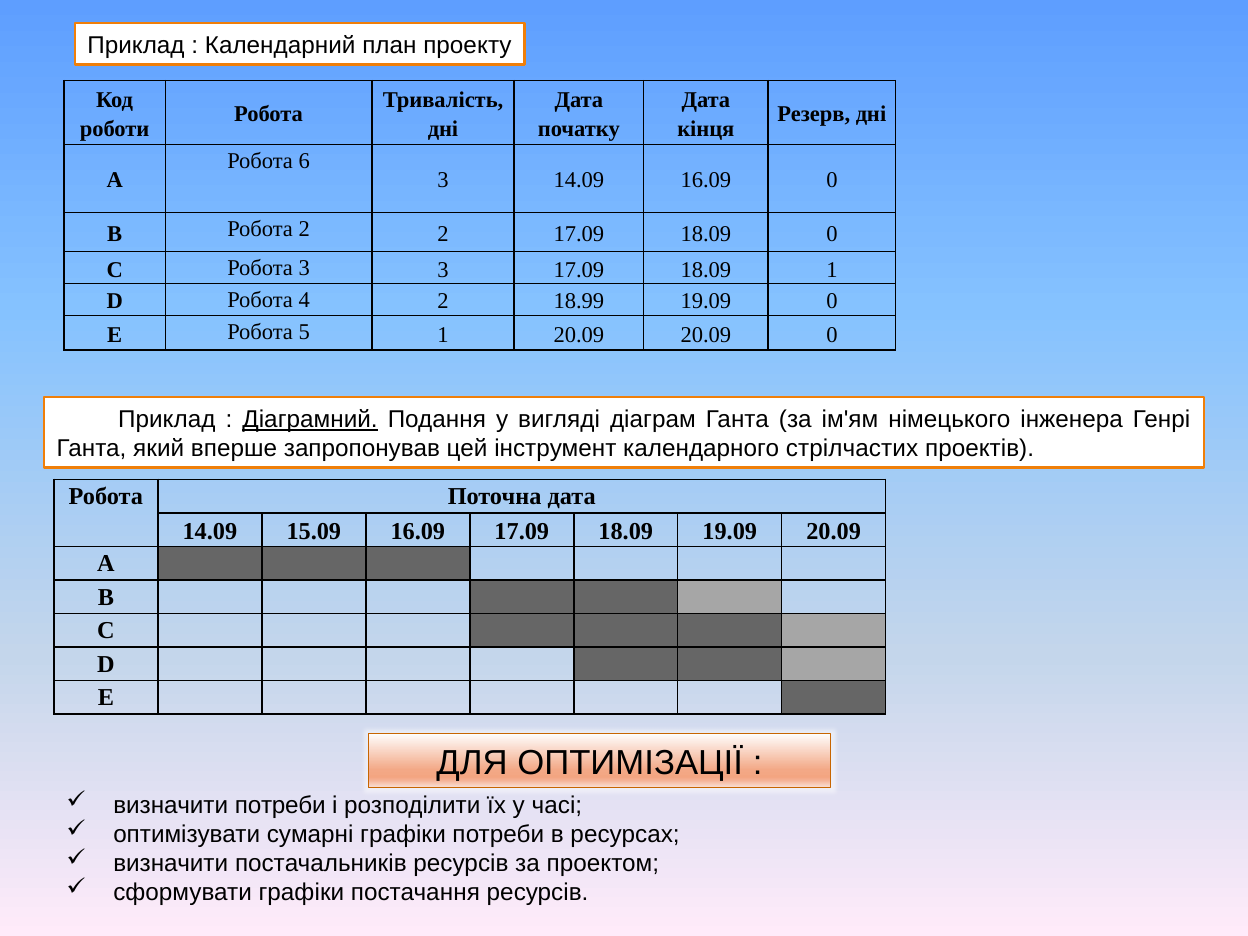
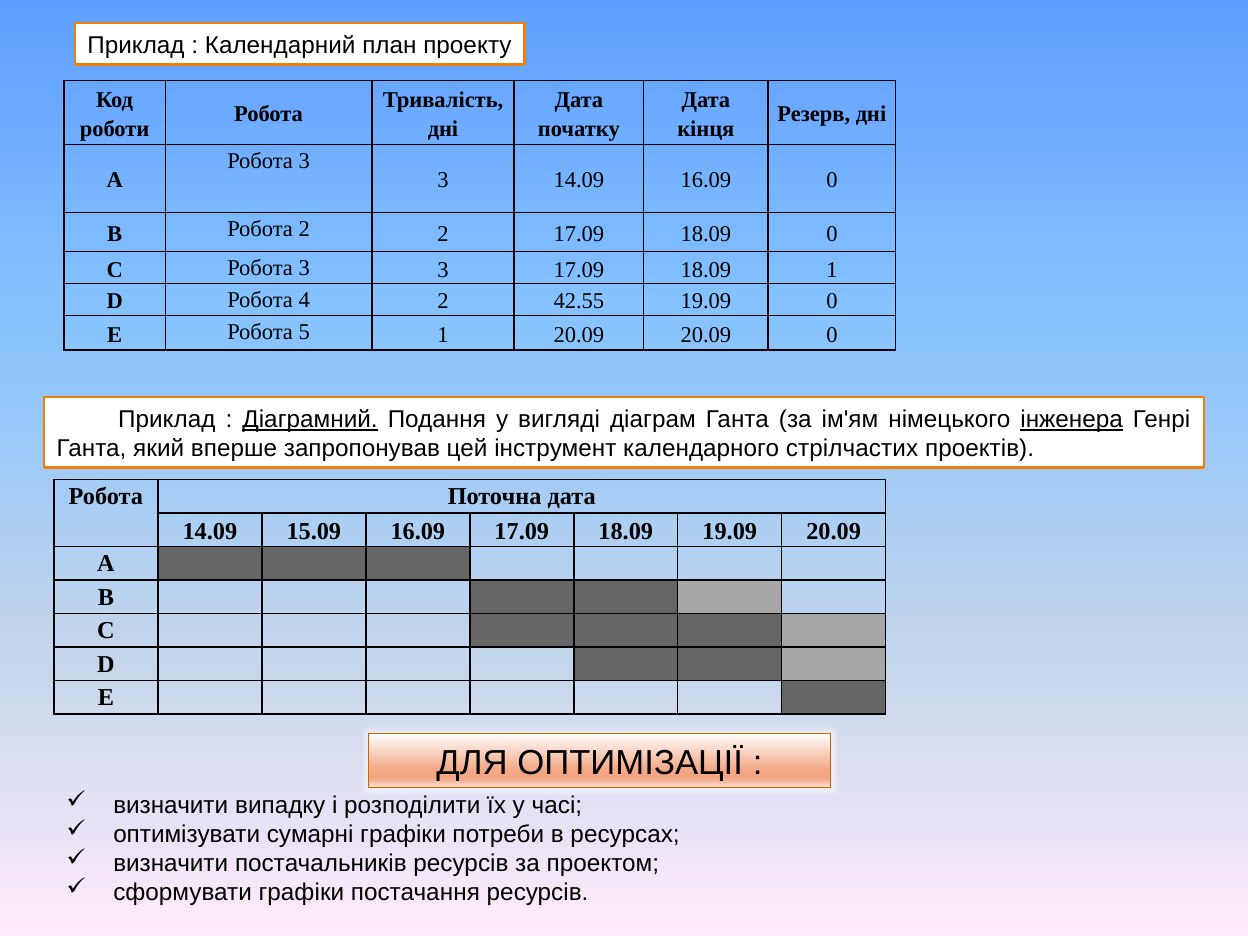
6: 6 -> 3 (304, 161)
18.99: 18.99 -> 42.55 (579, 301)
інженера underline: none -> present (1072, 419)
визначити потреби: потреби -> випадку (280, 806)
